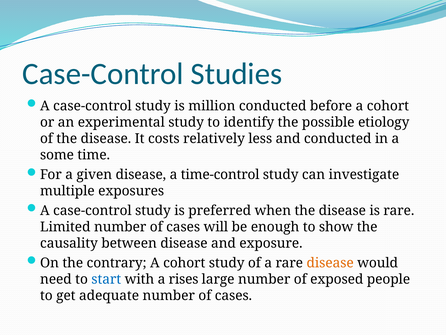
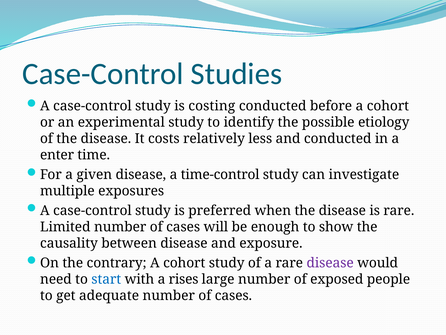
million: million -> costing (212, 106)
some: some -> enter (57, 155)
disease colour: orange -> purple (330, 262)
